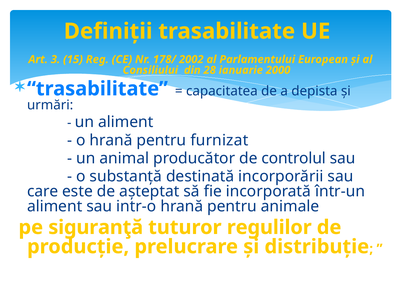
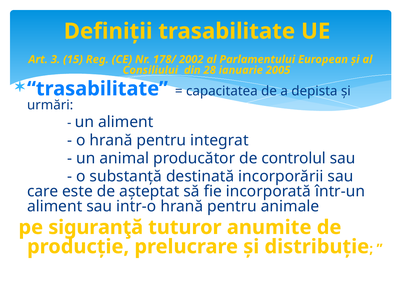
2000: 2000 -> 2005 (278, 70)
furnizat: furnizat -> integrat (219, 140)
regulilor: regulilor -> anumite (269, 227)
